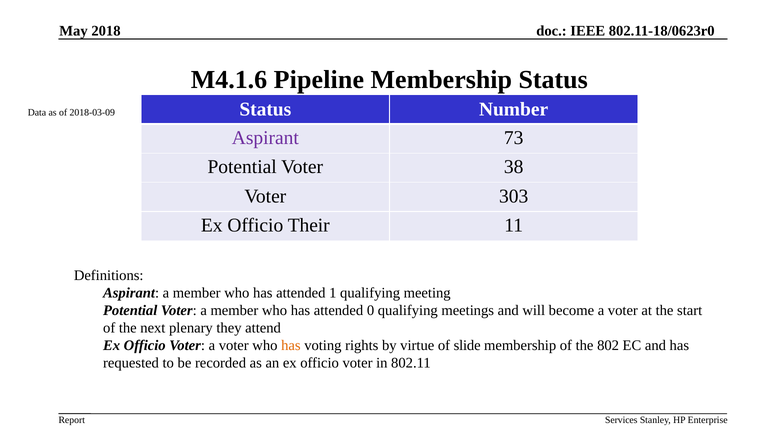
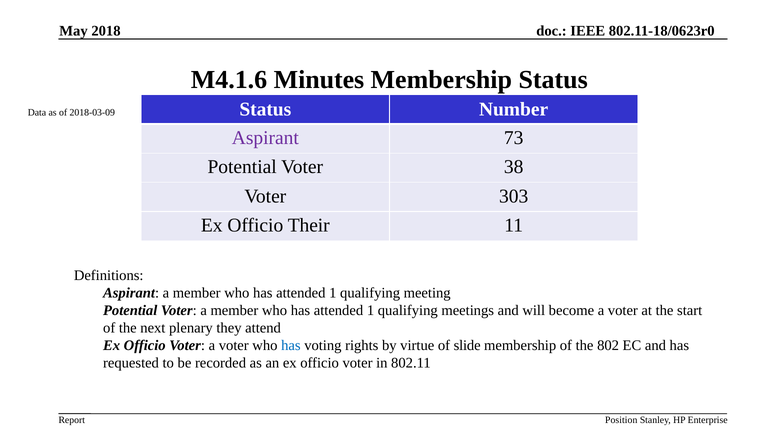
Pipeline: Pipeline -> Minutes (319, 80)
0: 0 -> 1 (371, 311)
has colour: orange -> blue (291, 346)
Services: Services -> Position (621, 420)
